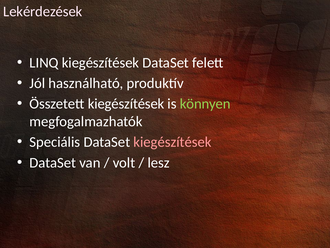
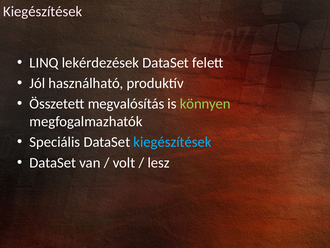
Lekérdezések: Lekérdezések -> Kiegészítések (43, 11)
LINQ kiegészítések: kiegészítések -> lekérdezések (100, 63)
Összetett kiegészítések: kiegészítések -> megvalósítás (126, 104)
kiegészítések colour: pink -> light blue (172, 142)
